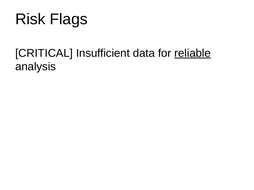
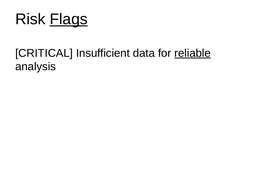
Flags underline: none -> present (69, 19)
